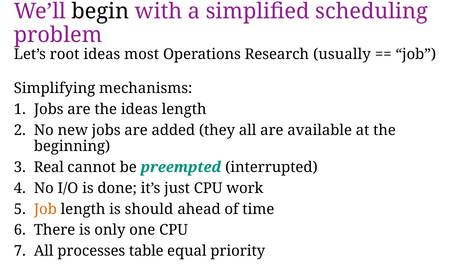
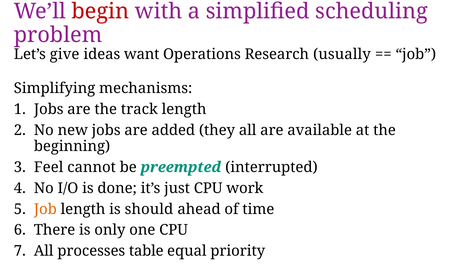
begin colour: black -> red (100, 11)
root: root -> give (65, 54)
most: most -> want (142, 54)
the ideas: ideas -> track (139, 109)
Real: Real -> Feel (49, 167)
